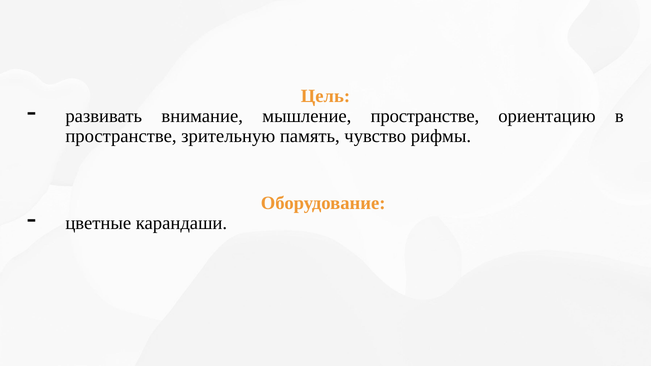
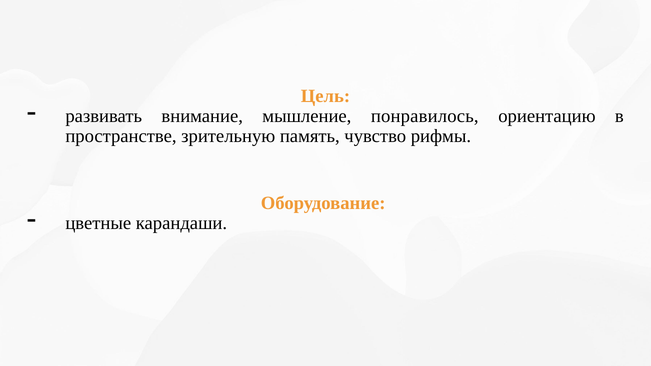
мышление пространстве: пространстве -> понравилось (425, 116)
